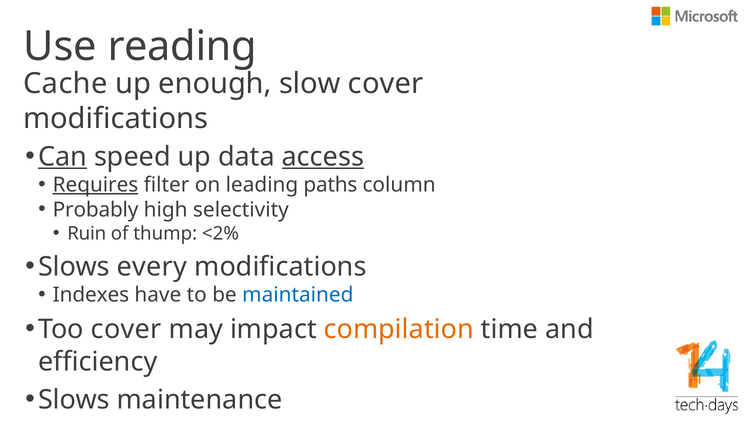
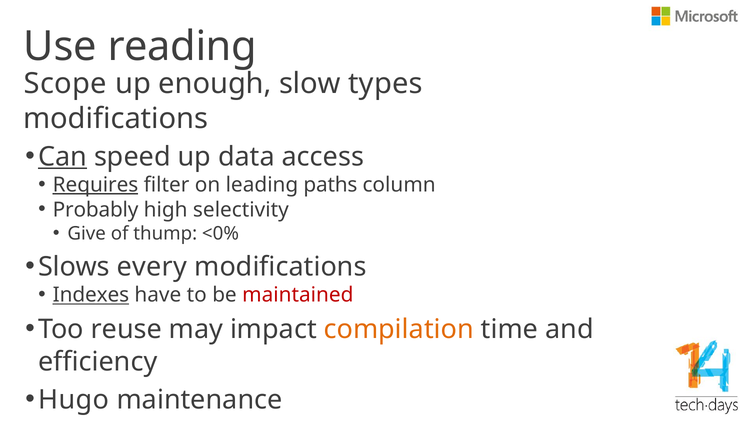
Cache: Cache -> Scope (65, 84)
slow cover: cover -> types (386, 84)
access underline: present -> none (323, 157)
Ruin: Ruin -> Give (87, 233)
<2%: <2% -> <0% (220, 233)
Indexes underline: none -> present (91, 295)
maintained colour: blue -> red (298, 295)
Too cover: cover -> reuse (126, 329)
Slows: Slows -> Hugo (74, 400)
